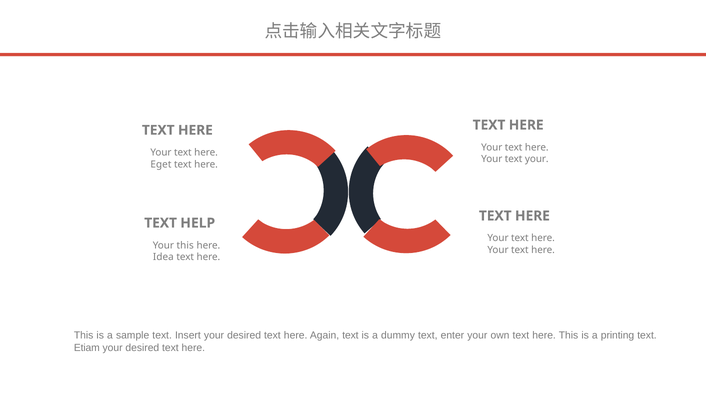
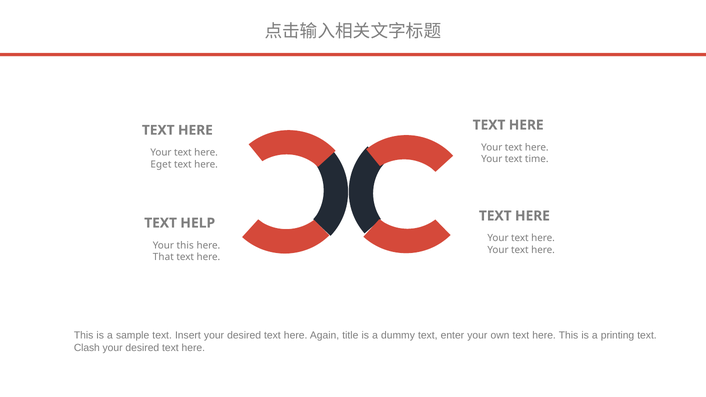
text your: your -> time (537, 159)
Idea: Idea -> That (163, 257)
Again text: text -> title (350, 336)
Etiam: Etiam -> Clash (87, 348)
